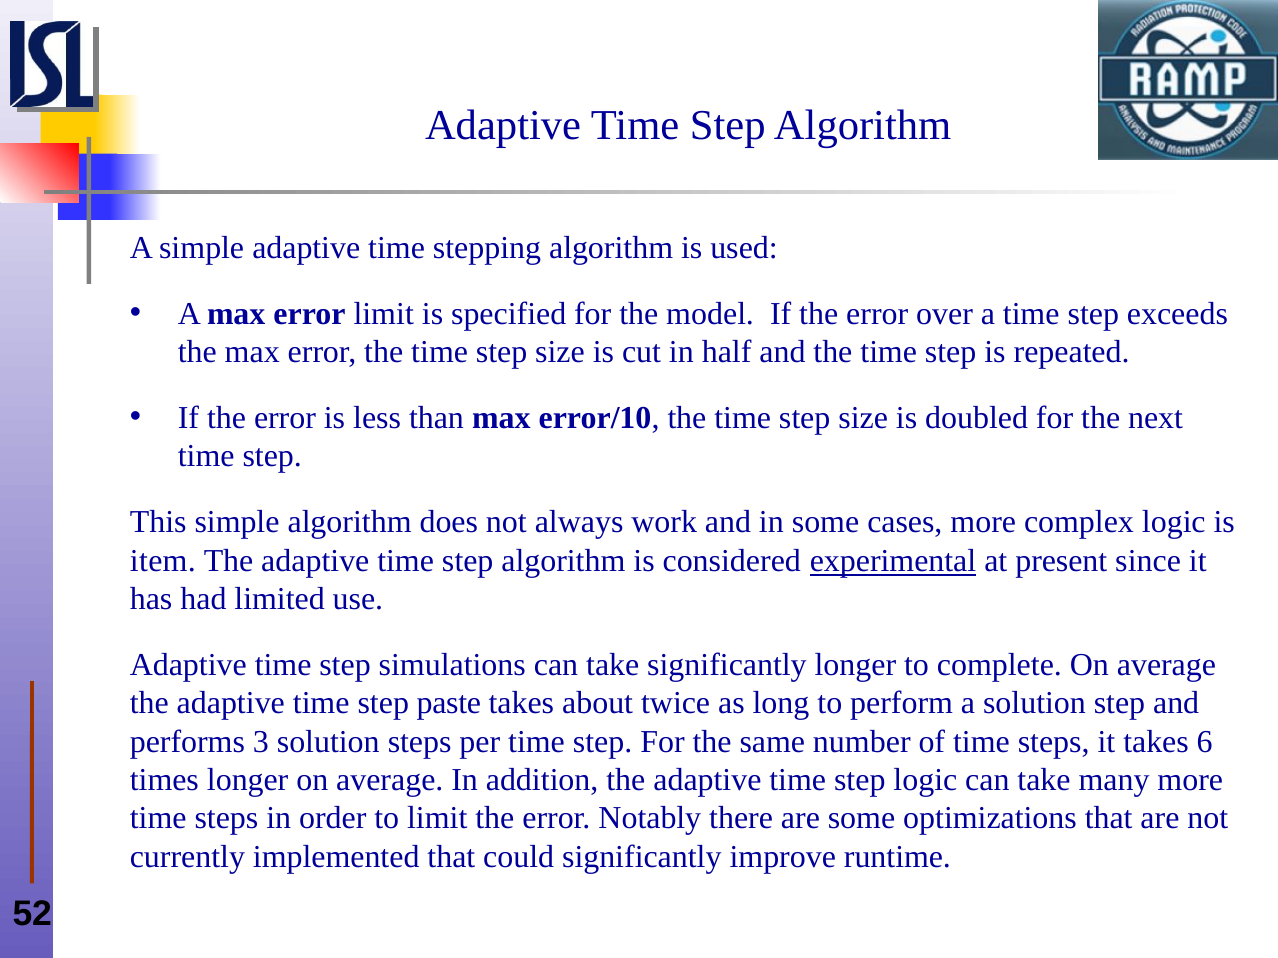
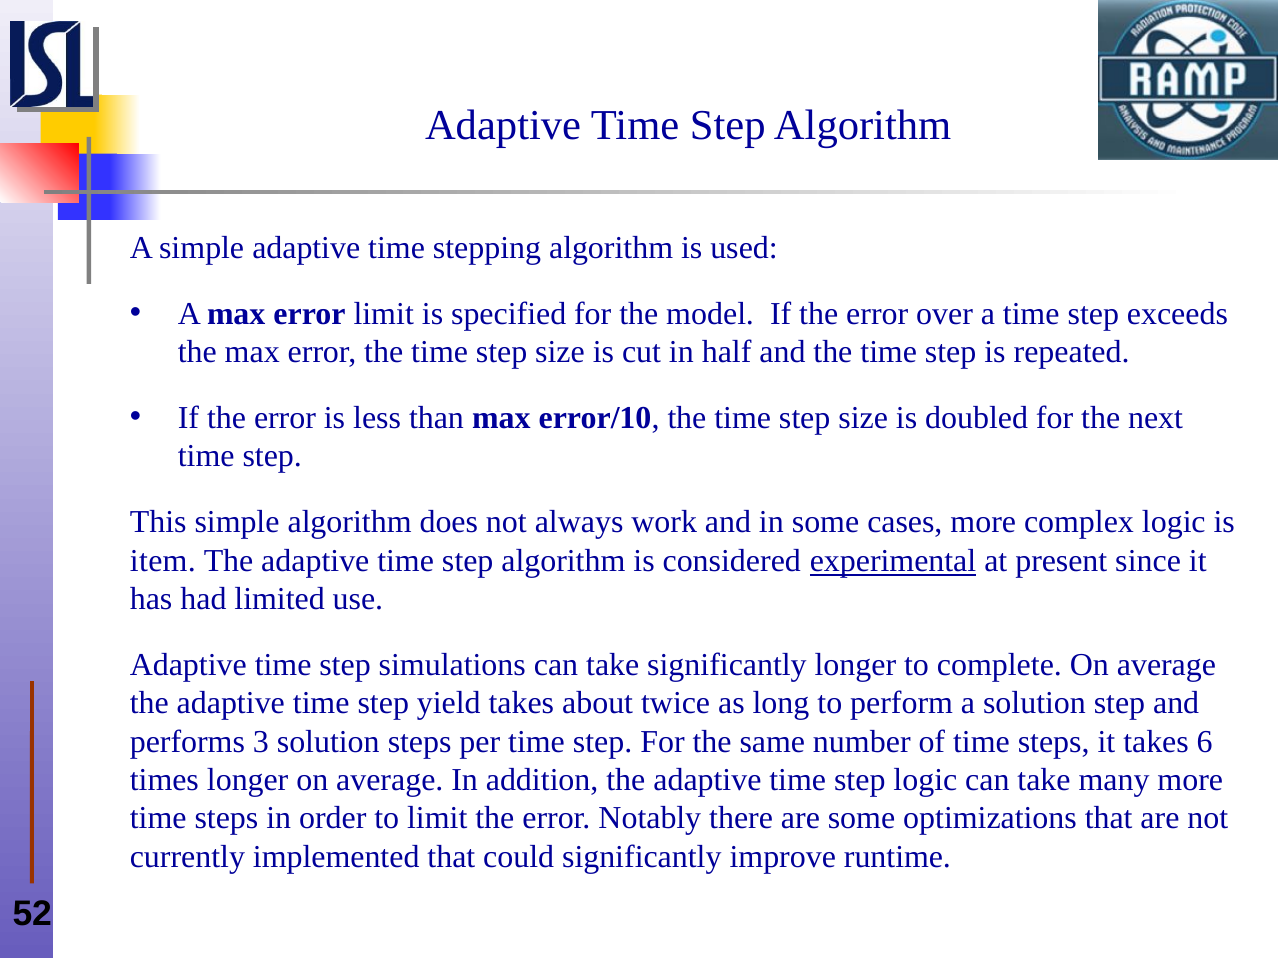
paste: paste -> yield (449, 704)
